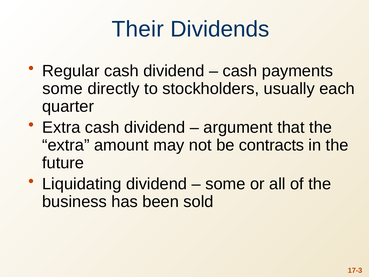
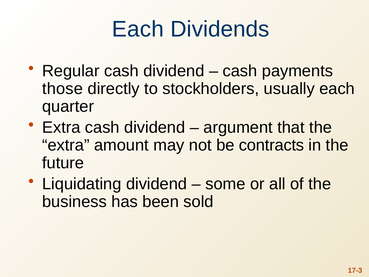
Their: Their -> Each (138, 29)
some: some -> those (63, 89)
